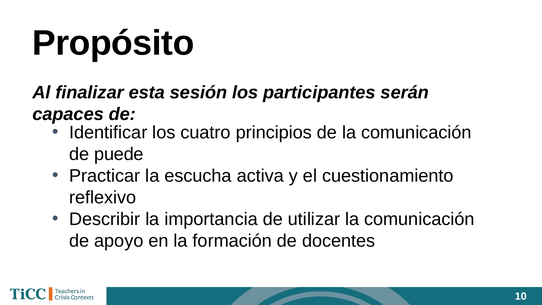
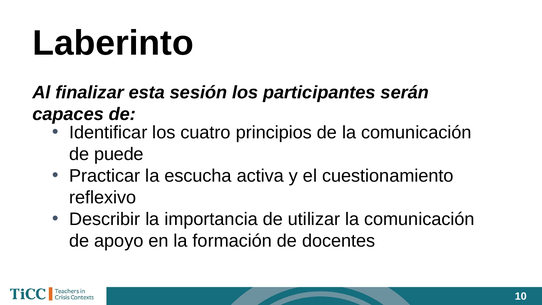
Propósito: Propósito -> Laberinto (113, 43)
